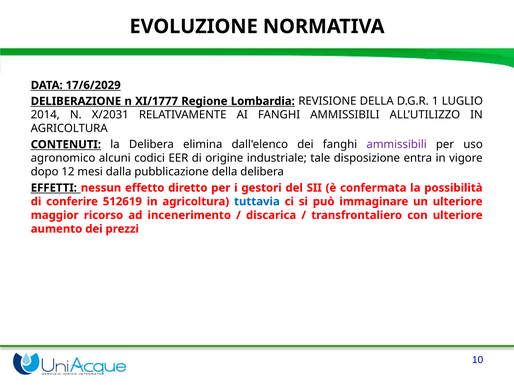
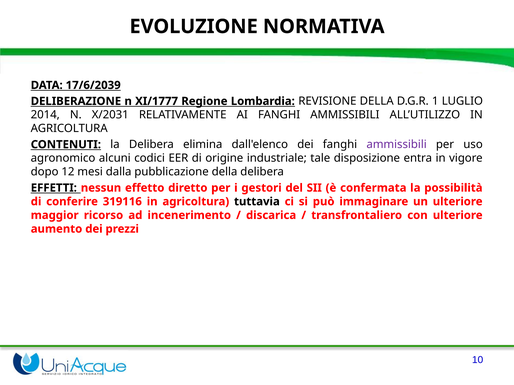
17/6/2029: 17/6/2029 -> 17/6/2039 (93, 85)
512619: 512619 -> 319116 (122, 202)
tuttavia colour: blue -> black (257, 202)
